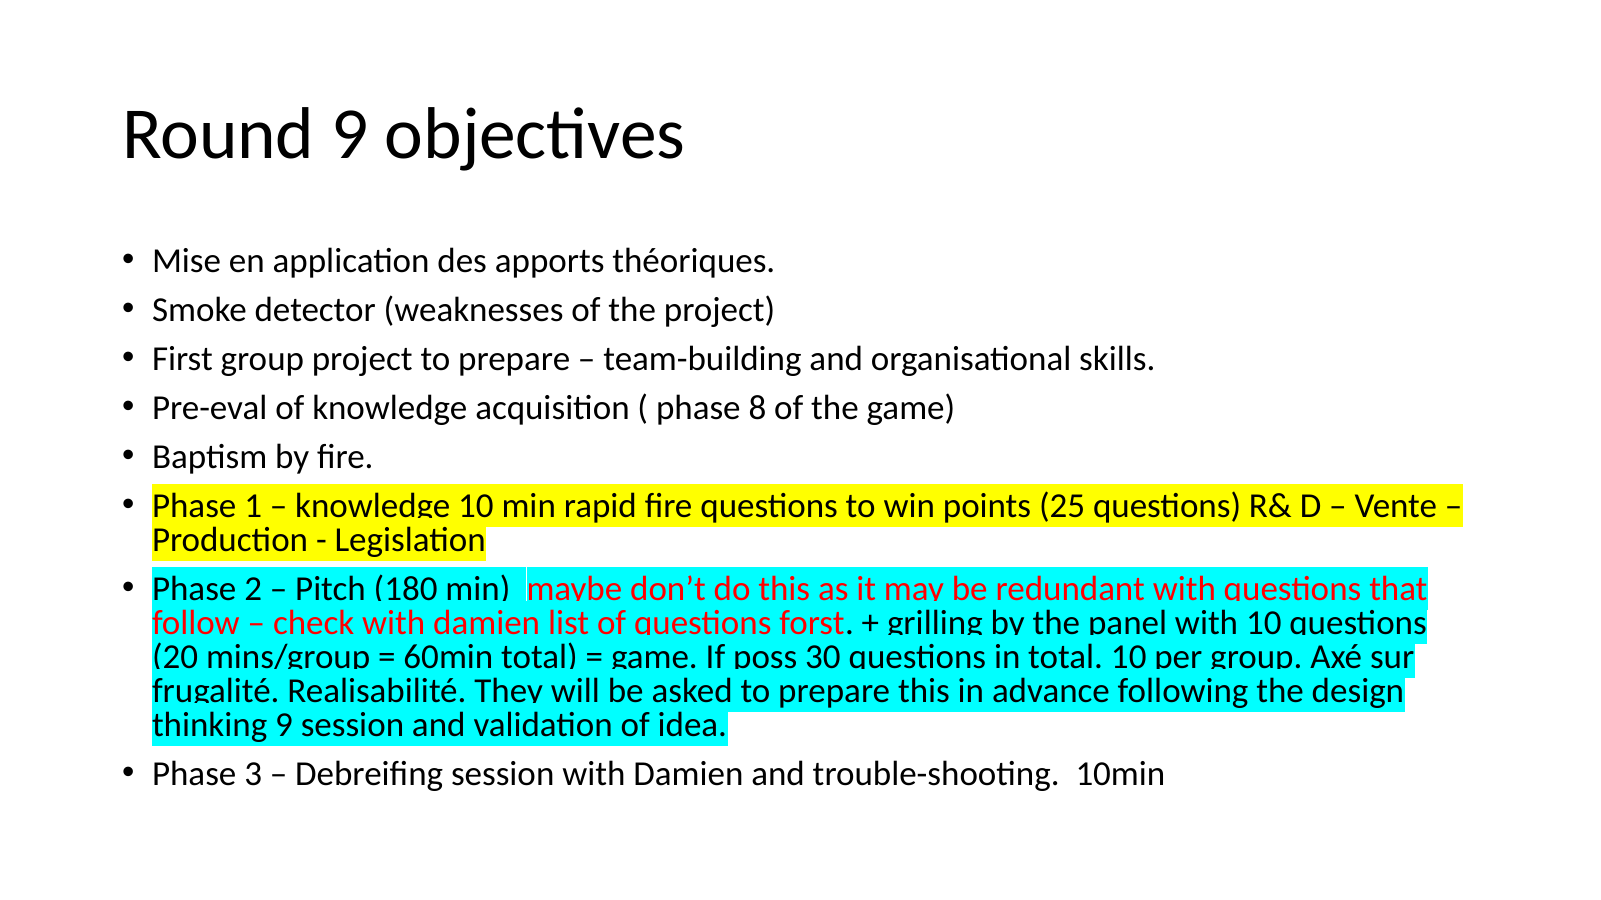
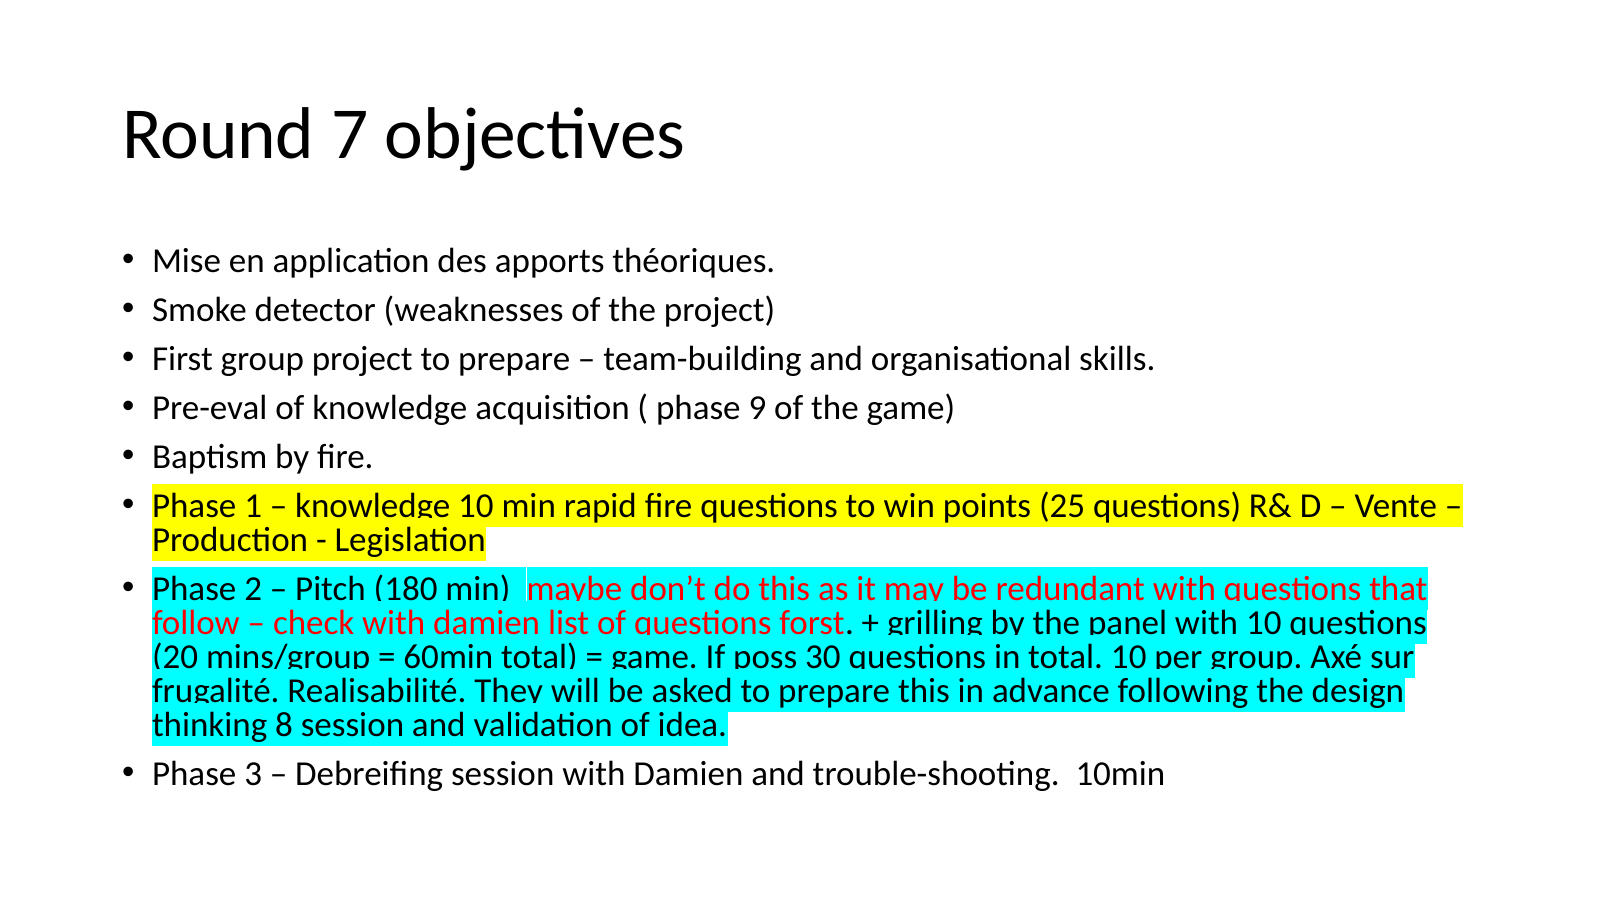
Round 9: 9 -> 7 (350, 135)
8: 8 -> 9 (757, 408)
thinking 9: 9 -> 8 (284, 726)
